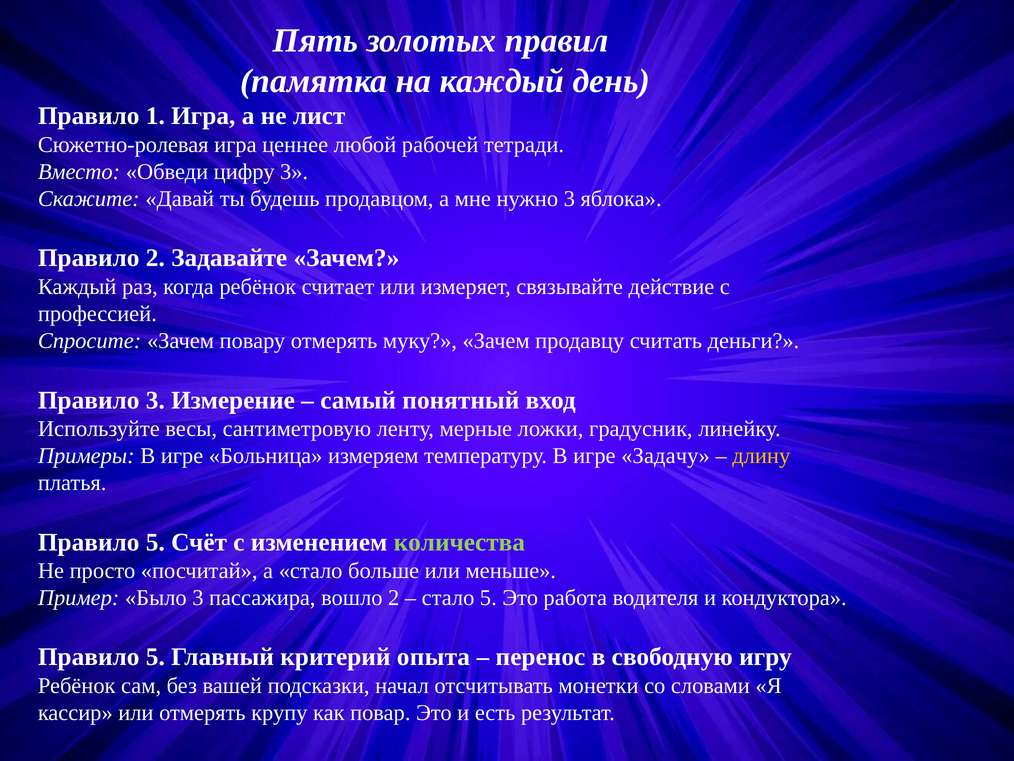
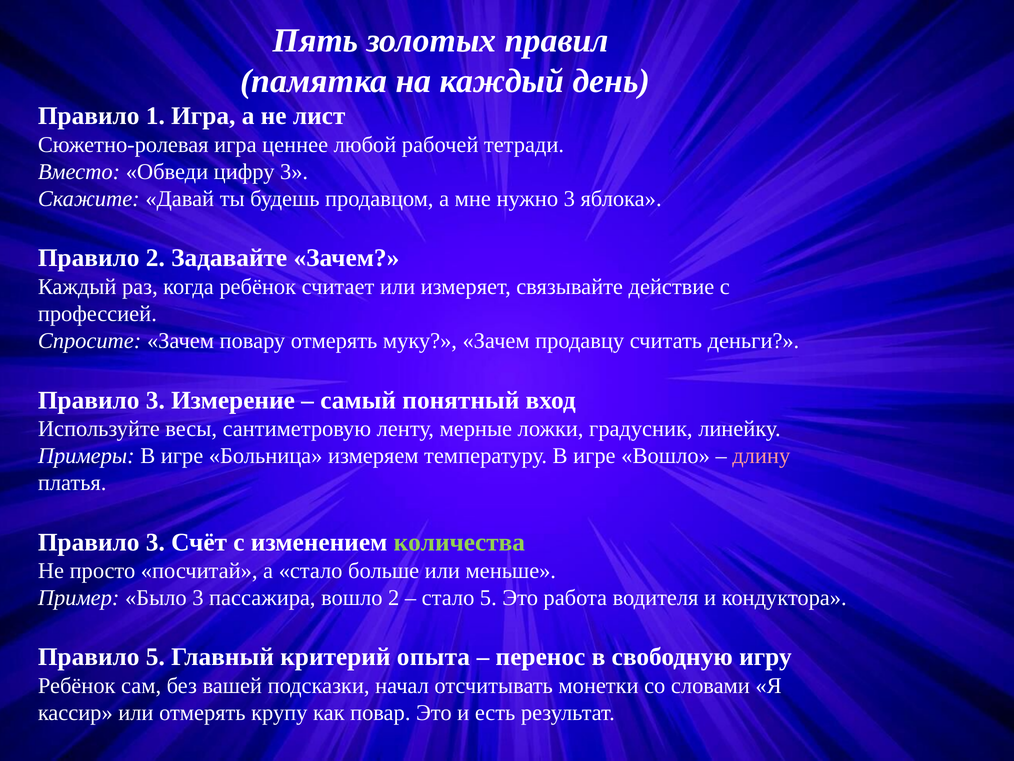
игре Задачу: Задачу -> Вошло (666, 455)
длину colour: yellow -> pink (761, 455)
5: 5 -> 3 (155, 542)
